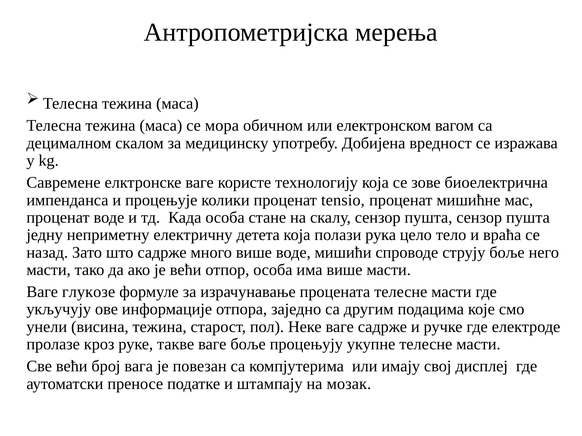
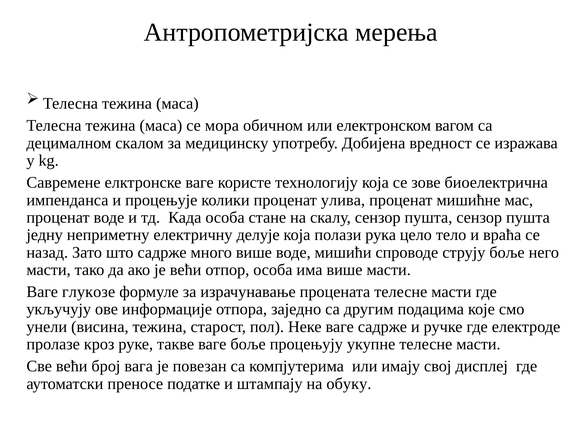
tensio: tensio -> улива (343, 200)
детета: детета -> делује (258, 235)
мозак: мозак -> обуку (349, 384)
